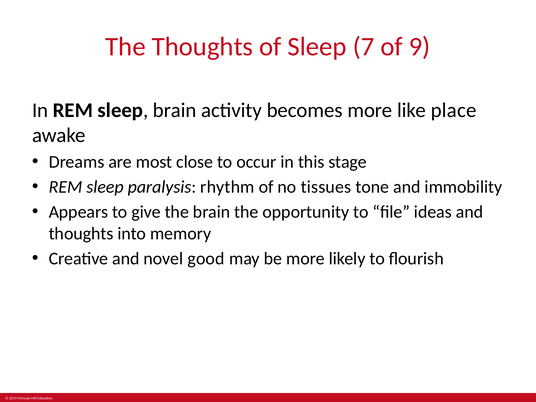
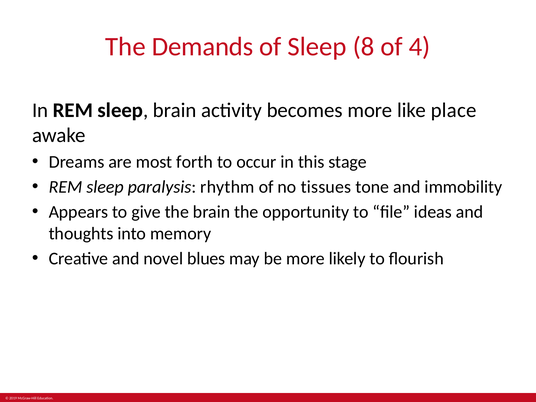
The Thoughts: Thoughts -> Demands (203, 47)
7: 7 -> 8 (364, 47)
9: 9 -> 4 (420, 47)
close: close -> forth (195, 162)
good: good -> blues (206, 258)
